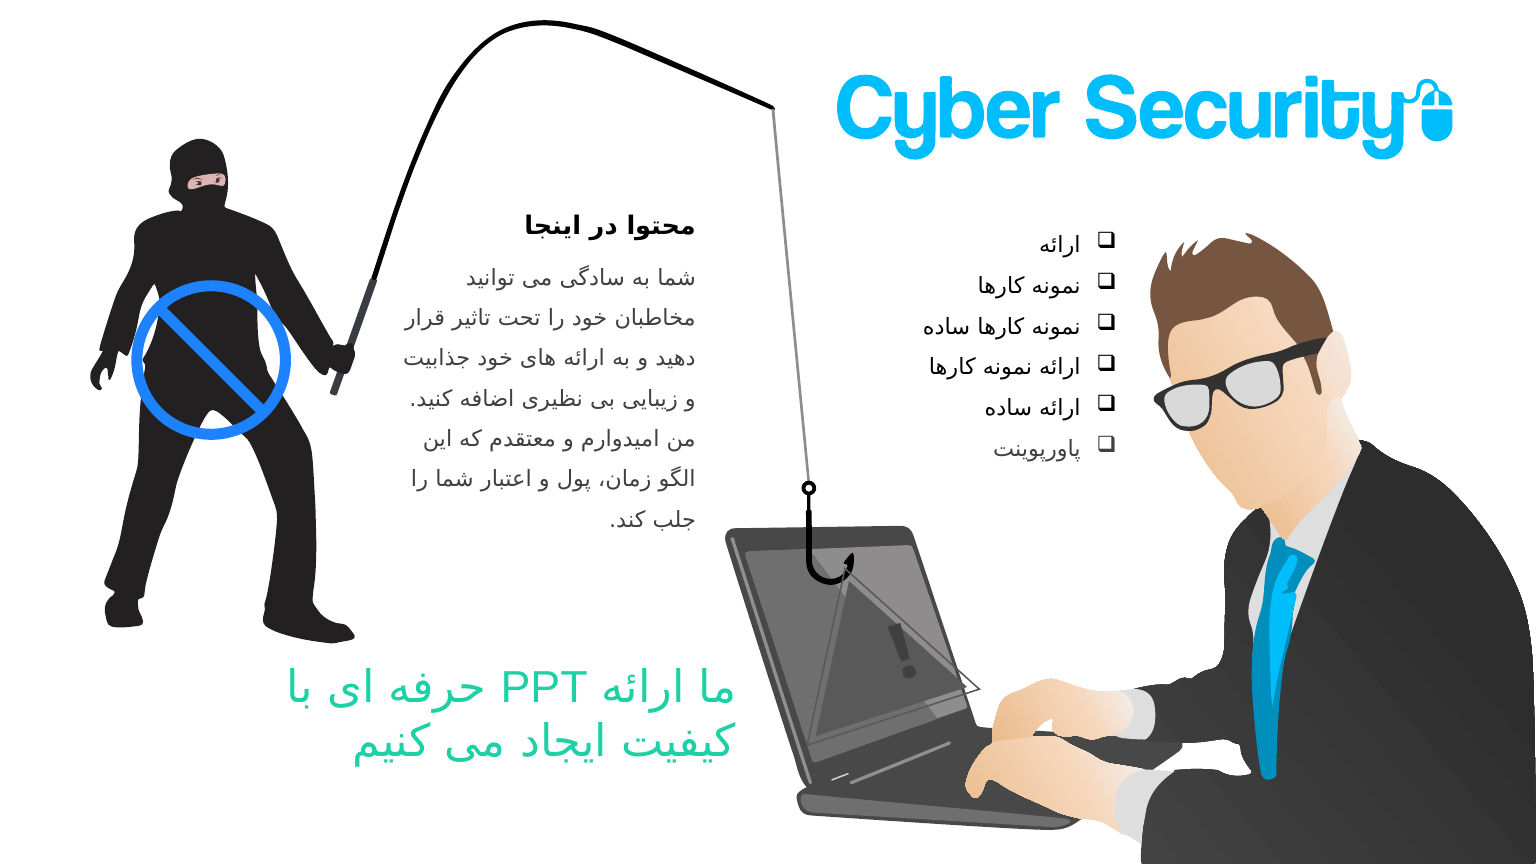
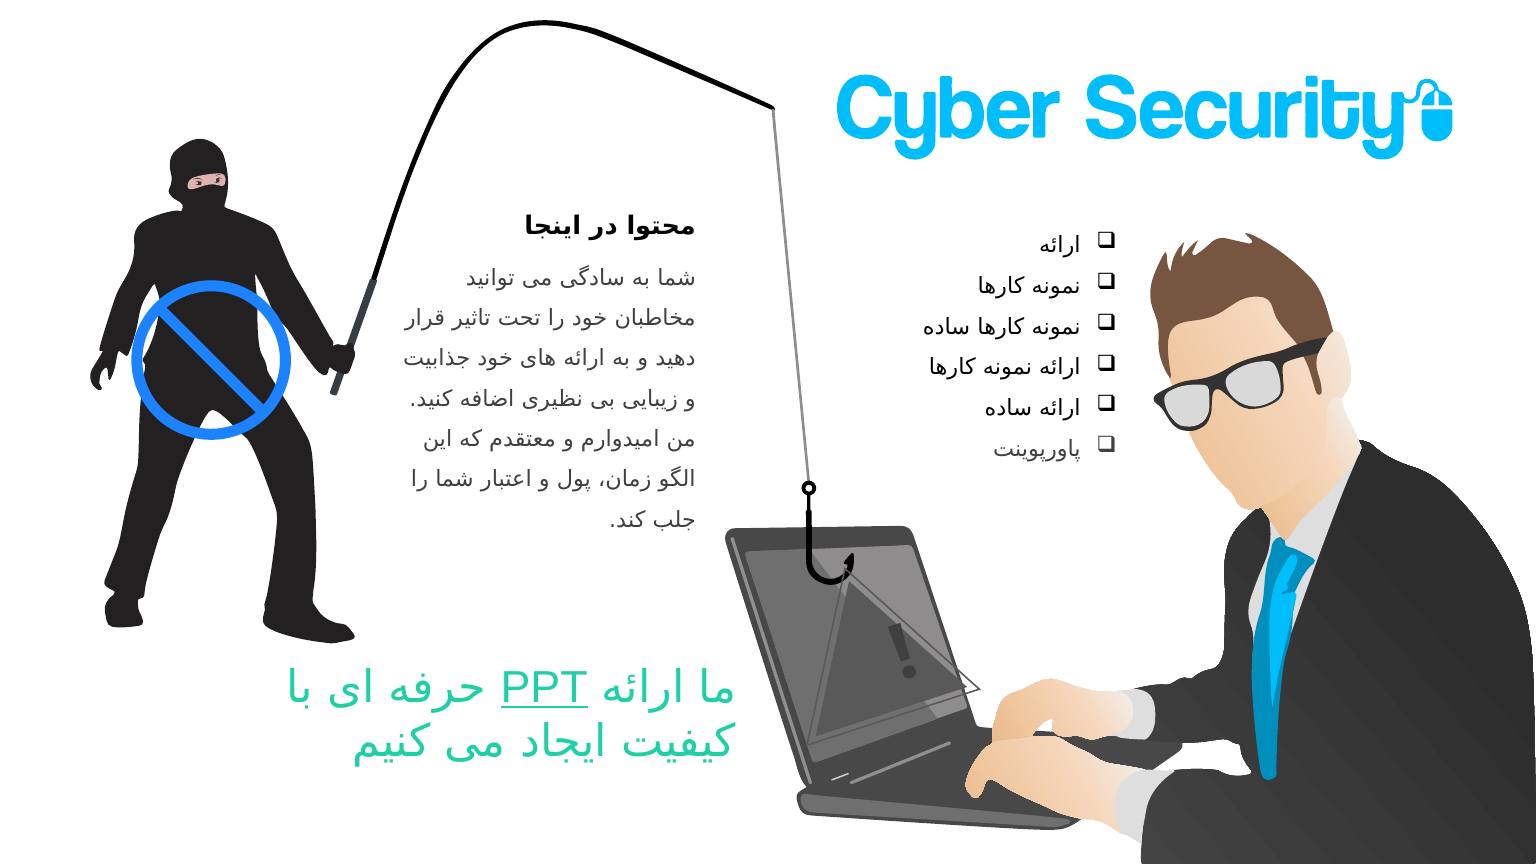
PPT underline: none -> present (544, 688)
